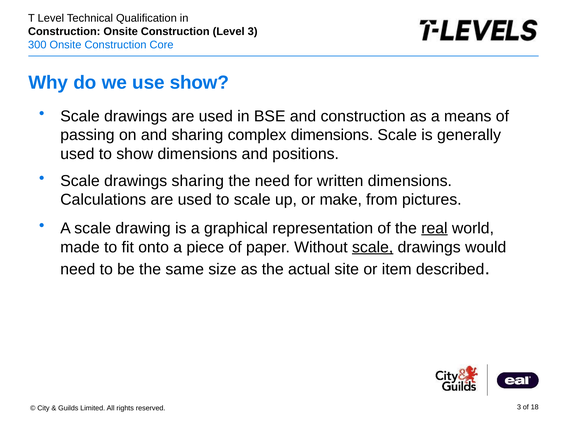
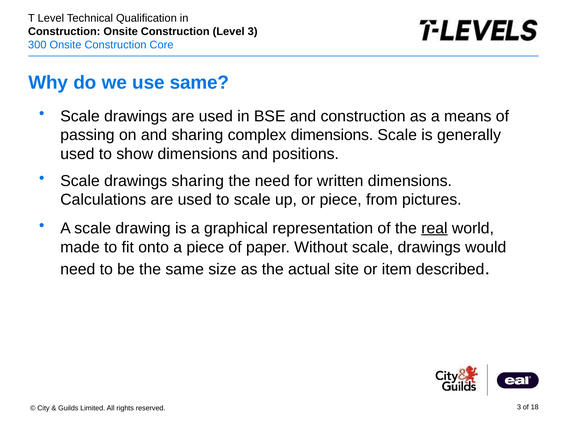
use show: show -> same (200, 82)
or make: make -> piece (341, 199)
scale underline: present -> none (373, 247)
